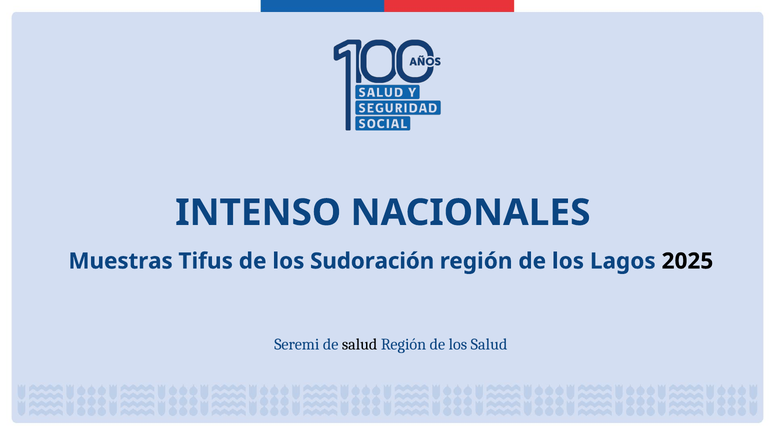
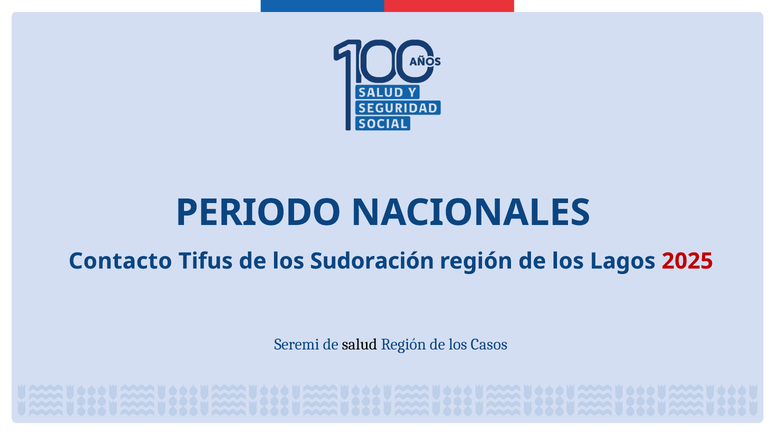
INTENSO: INTENSO -> PERIODO (258, 213)
Muestras: Muestras -> Contacto (120, 261)
2025 colour: black -> red (687, 261)
los Salud: Salud -> Casos (489, 345)
